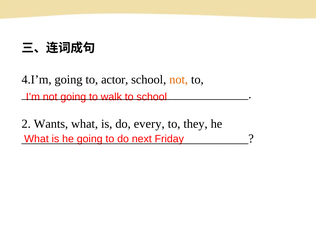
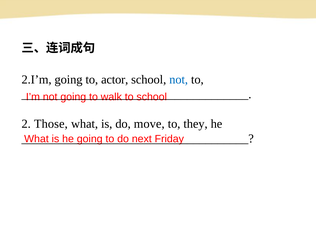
4.I’m: 4.I’m -> 2.I’m (37, 80)
not colour: orange -> blue (179, 80)
Wants: Wants -> Those (51, 124)
every: every -> move (149, 124)
